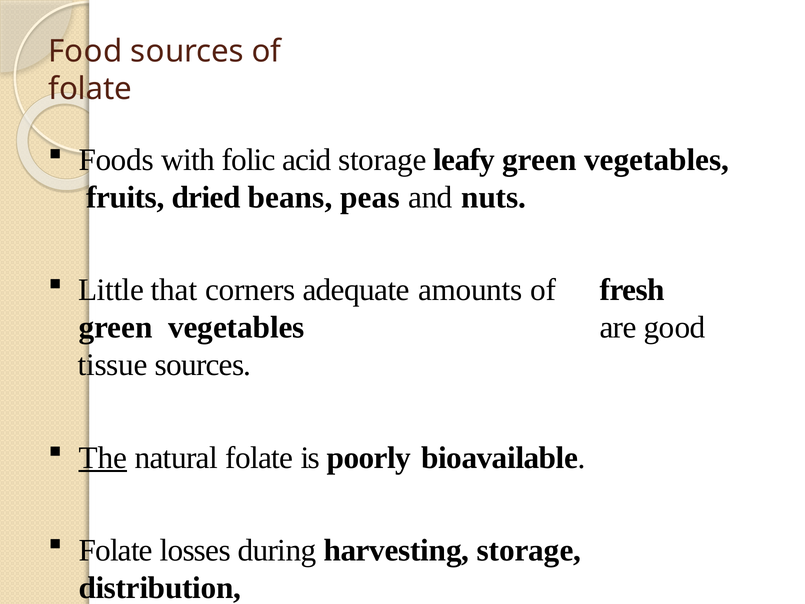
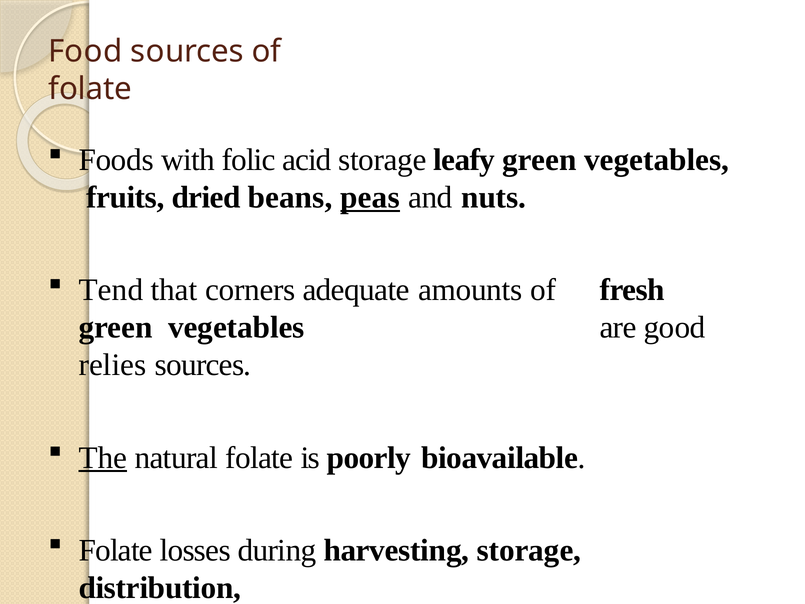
peas underline: none -> present (370, 197)
Little: Little -> Tend (111, 290)
tissue: tissue -> relies (113, 365)
